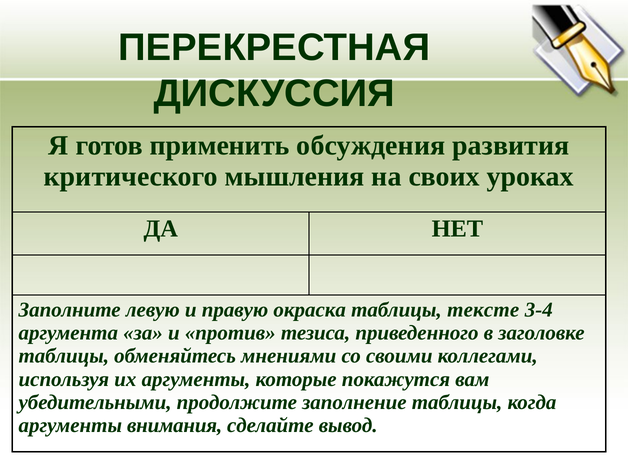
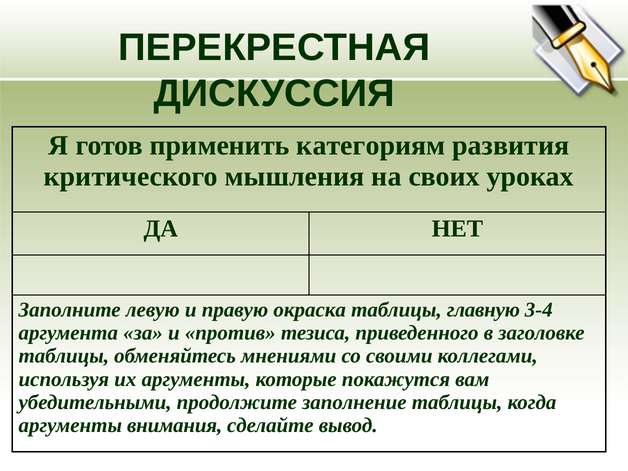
обсуждения: обсуждения -> категориям (371, 146)
тексте: тексте -> главную (483, 310)
